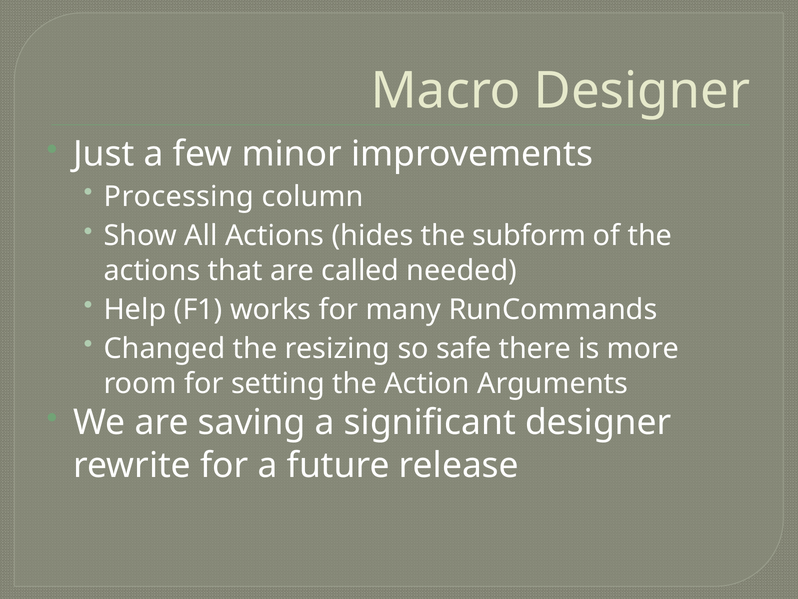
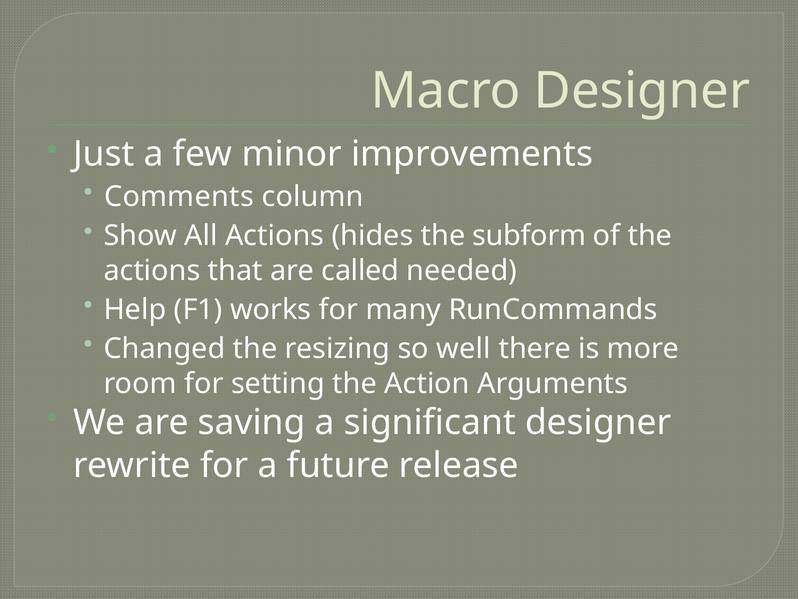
Processing: Processing -> Comments (179, 197)
safe: safe -> well (464, 349)
